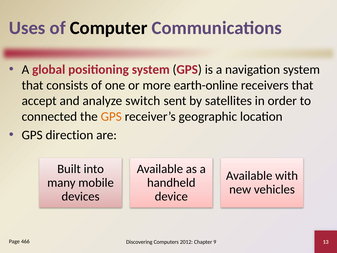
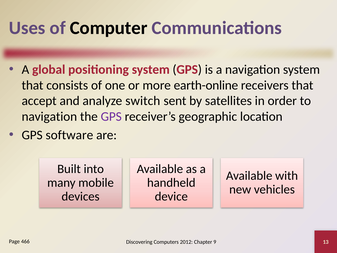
connected: connected -> navigation (49, 117)
GPS colour: orange -> purple (111, 117)
direction: direction -> software (69, 135)
